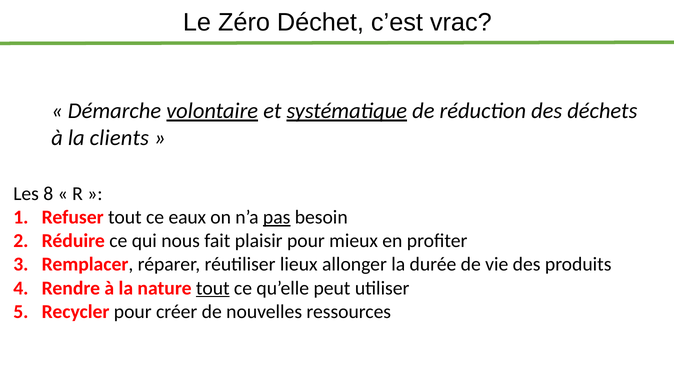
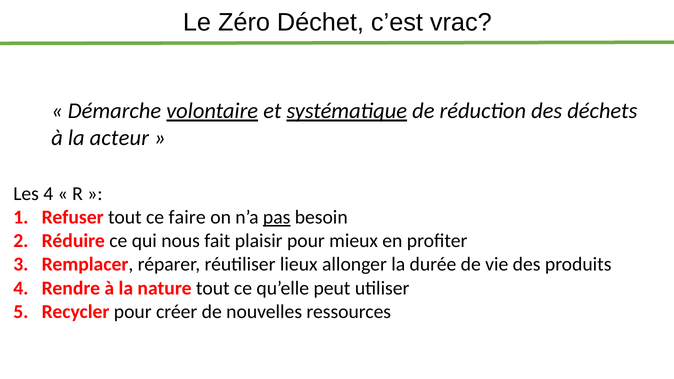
clients: clients -> acteur (119, 138)
Les 8: 8 -> 4 (48, 194)
eaux: eaux -> faire (187, 217)
tout underline: present -> none (213, 288)
